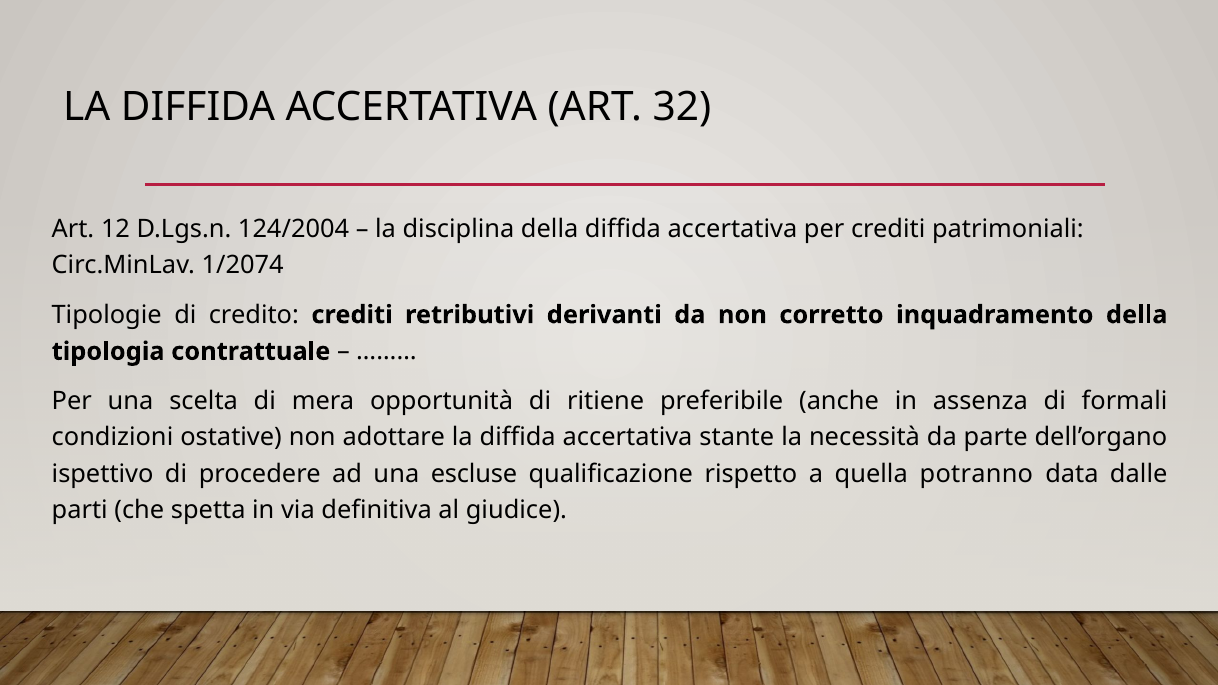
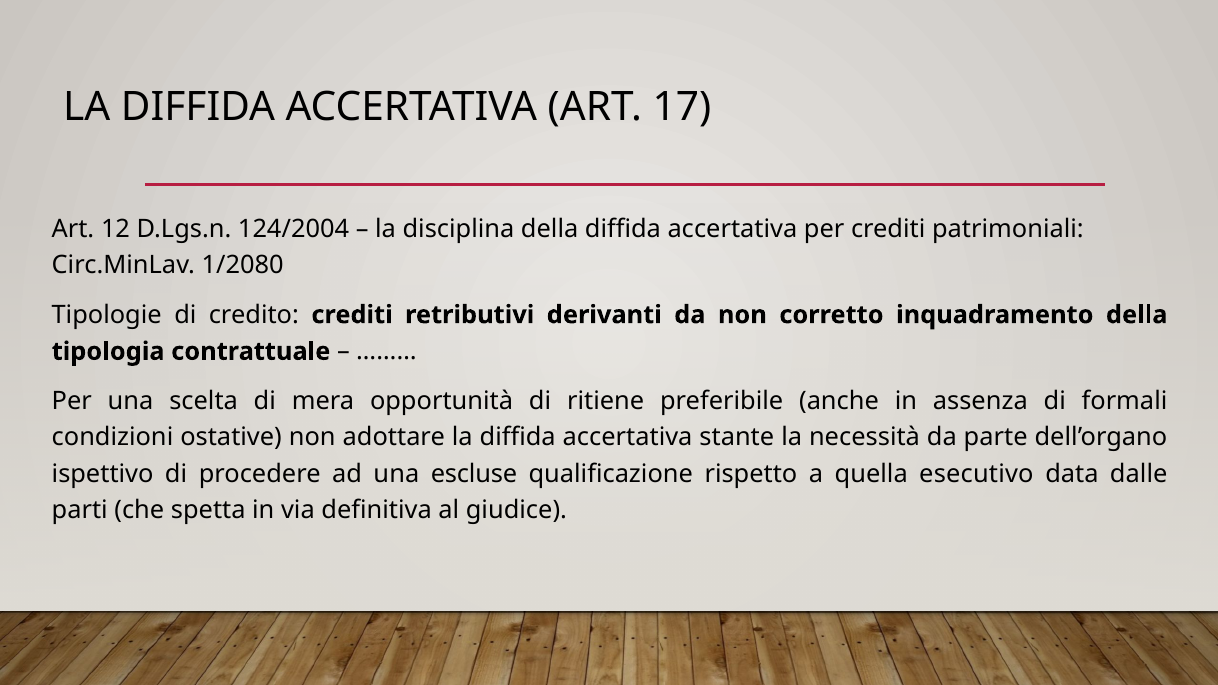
32: 32 -> 17 (682, 107)
1/2074: 1/2074 -> 1/2080 (243, 266)
potranno: potranno -> esecutivo (976, 474)
